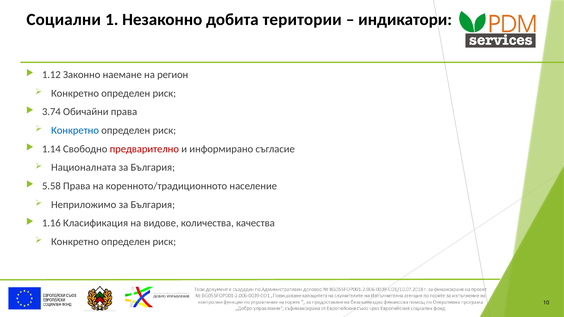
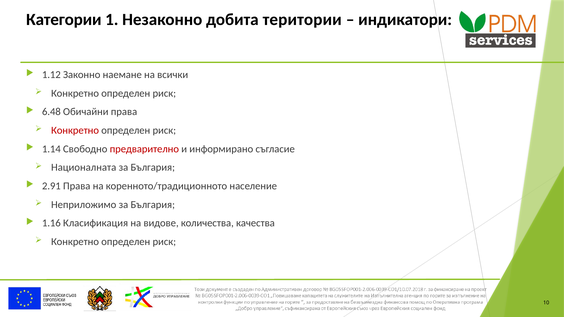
Социални: Социални -> Категории (64, 19)
регион: регион -> всички (173, 75)
3.74: 3.74 -> 6.48 (51, 112)
Конкретно colour: blue -> red (75, 130)
5.58: 5.58 -> 2.91 (51, 186)
